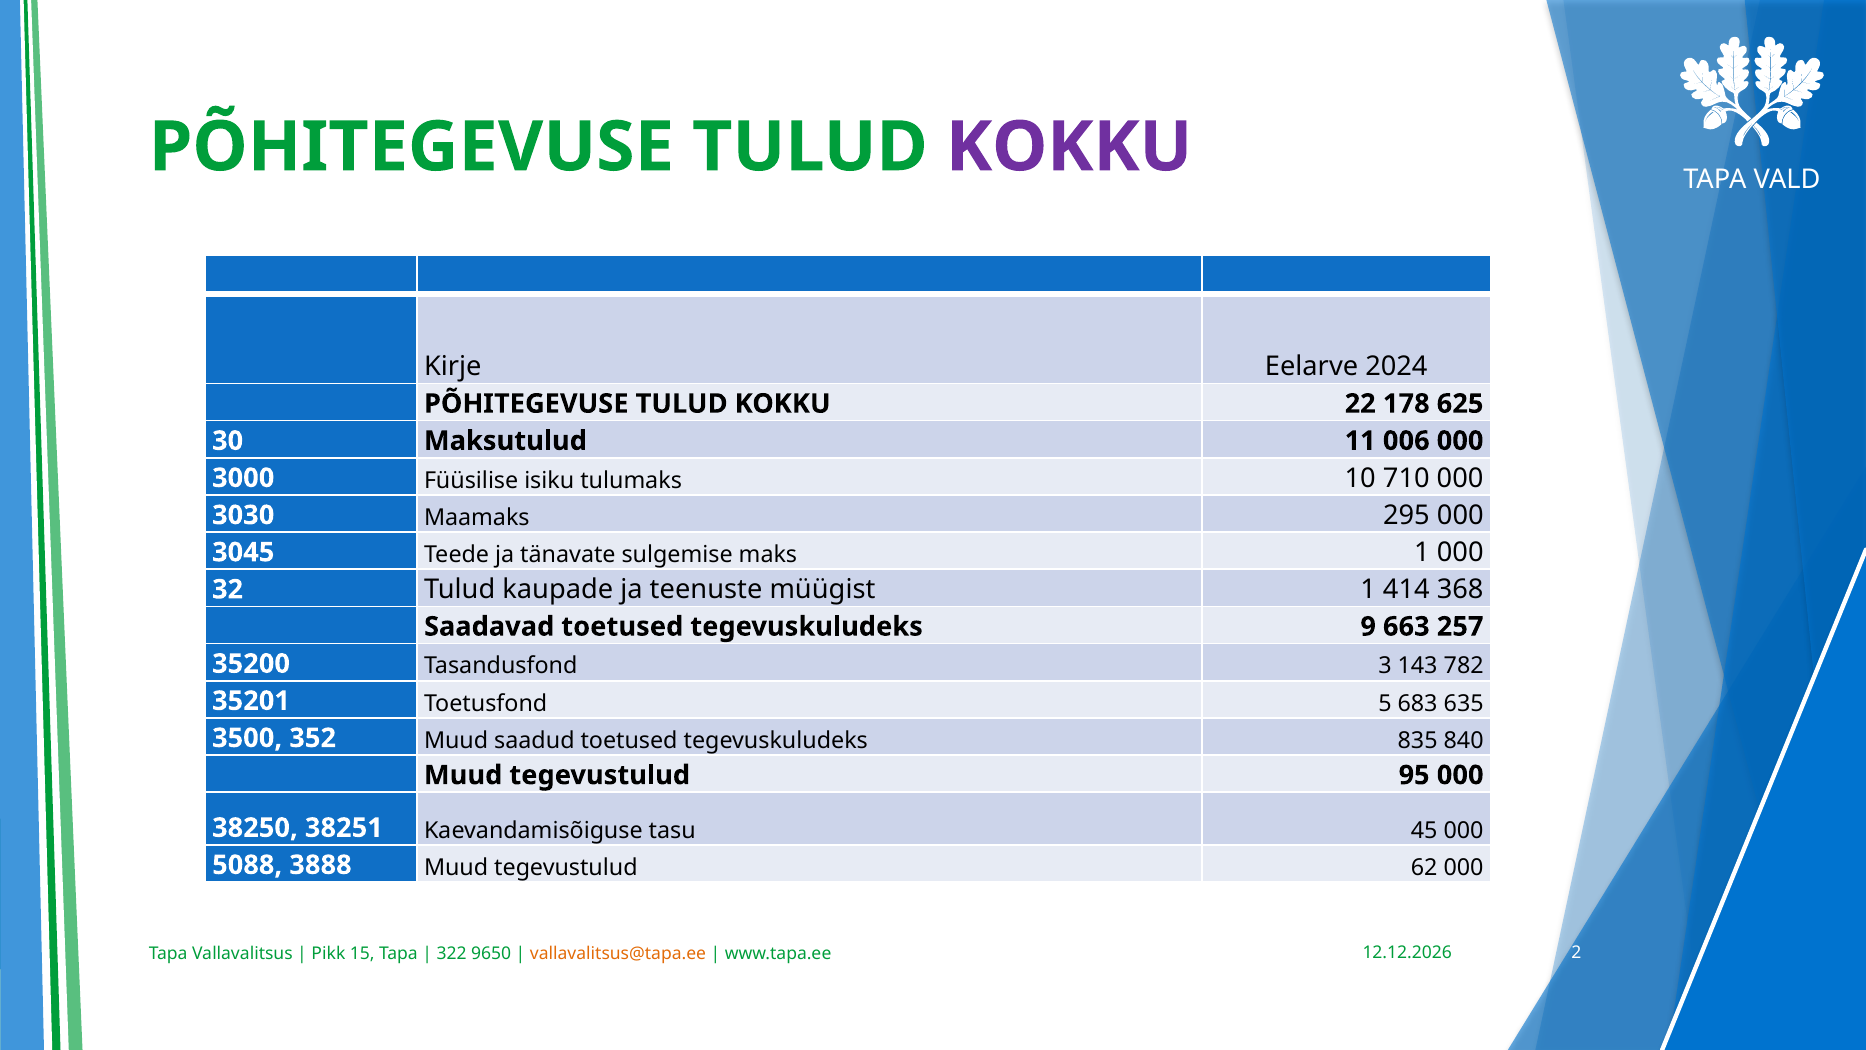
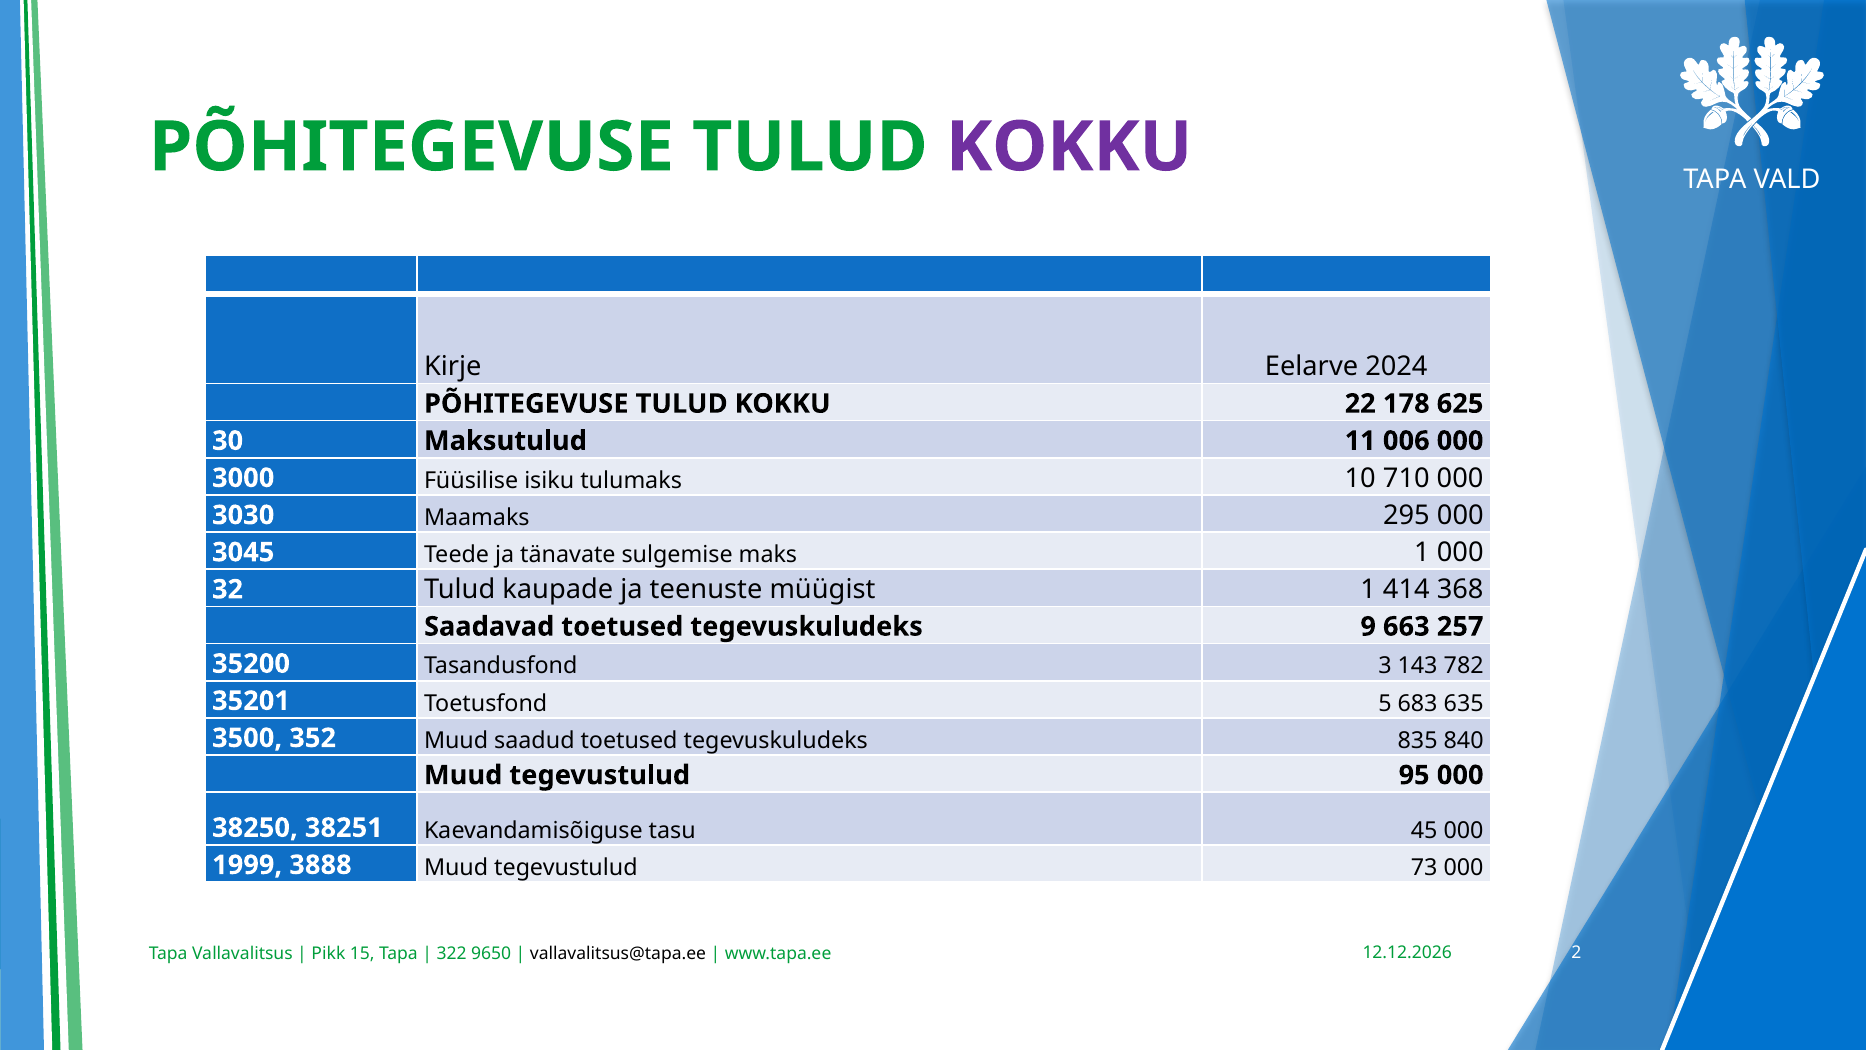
5088: 5088 -> 1999 (247, 865)
62: 62 -> 73 (1424, 867)
vallavalitsus@tapa.ee colour: orange -> black (618, 954)
